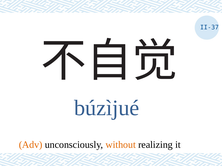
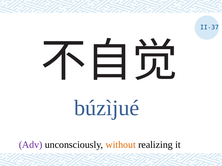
Adv colour: orange -> purple (31, 145)
